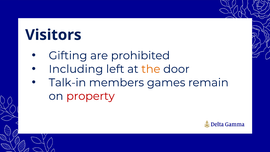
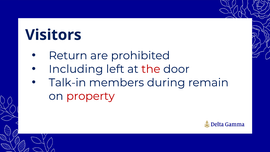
Gifting: Gifting -> Return (68, 56)
the colour: orange -> red (151, 69)
games: games -> during (166, 83)
